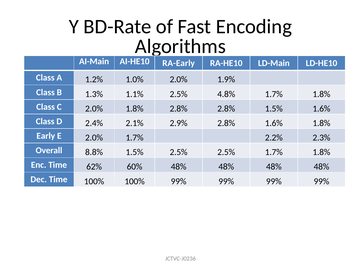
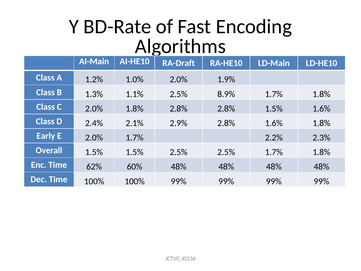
RA-Early: RA-Early -> RA-Draft (179, 63)
4.8%: 4.8% -> 8.9% (226, 94)
Overall 8.8%: 8.8% -> 1.5% (94, 152)
